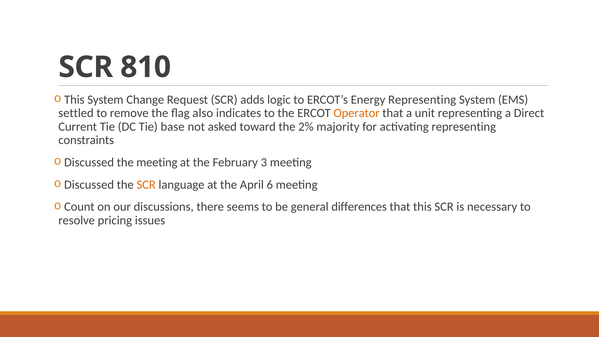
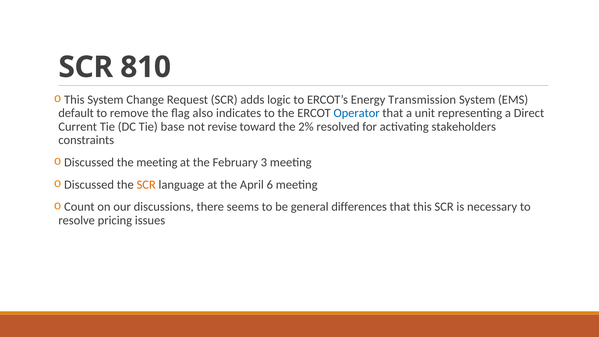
Energy Representing: Representing -> Transmission (422, 100)
settled: settled -> default (76, 113)
Operator colour: orange -> blue (357, 113)
asked: asked -> revise (222, 127)
majority: majority -> resolved (338, 127)
activating representing: representing -> stakeholders (464, 127)
